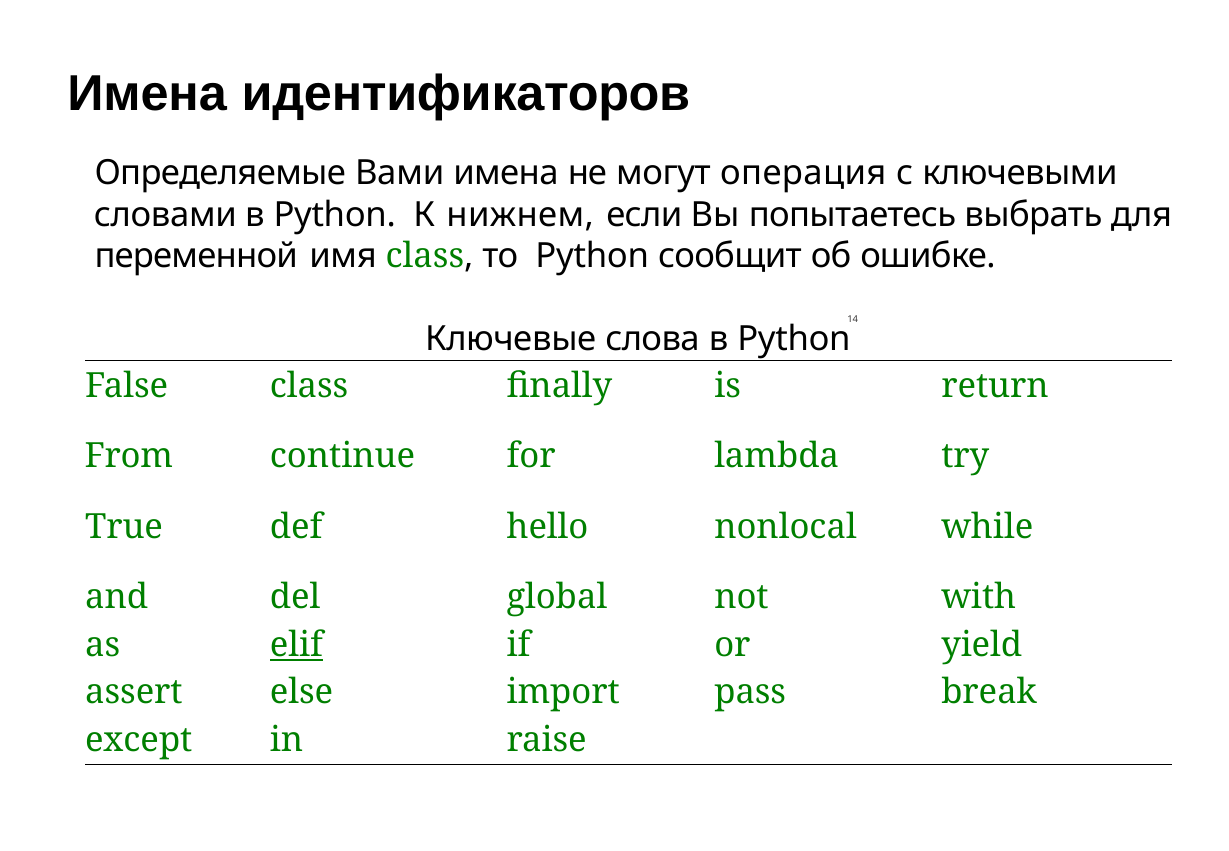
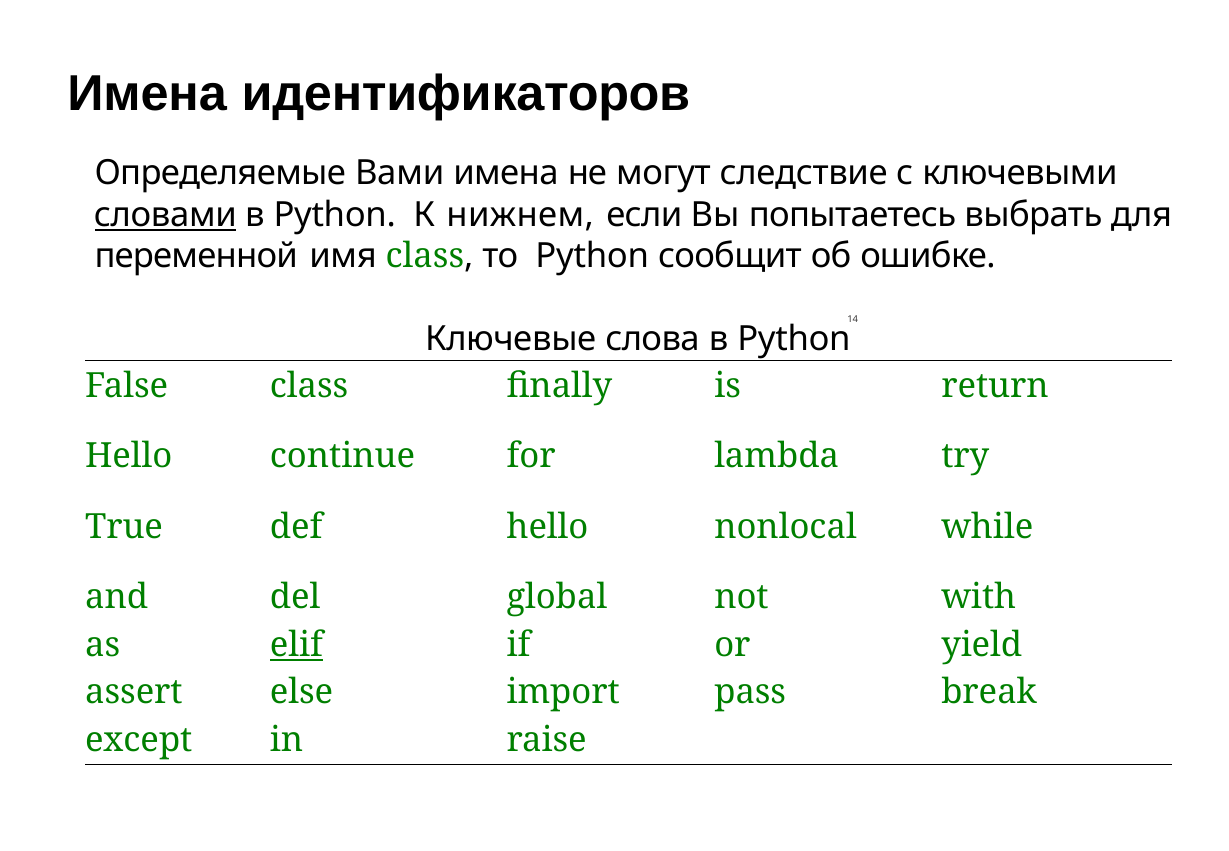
операция: операция -> следствие (804, 173)
словами underline: none -> present (165, 215)
From: From -> Hello (129, 456)
